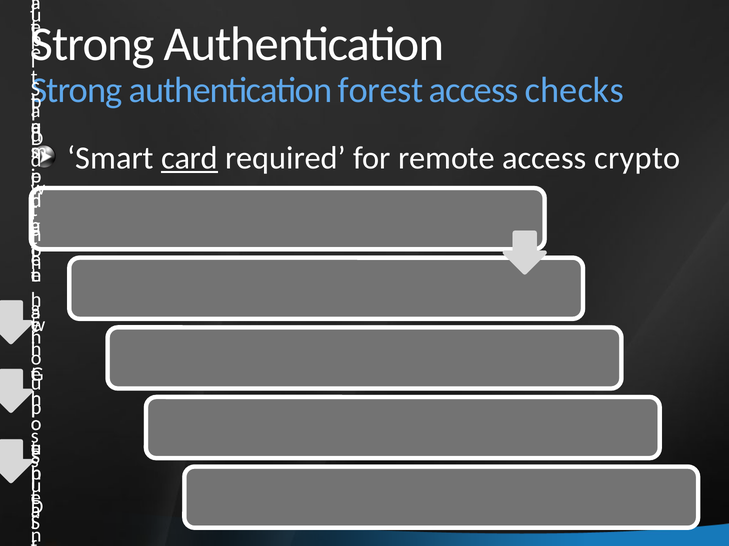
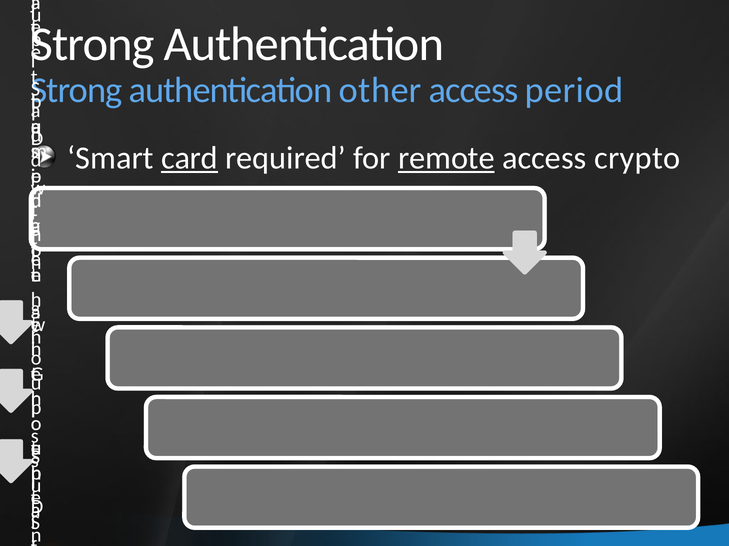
forest: forest -> other (380, 90)
checks: checks -> period (574, 90)
remote underline: none -> present (446, 158)
